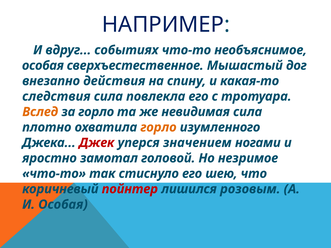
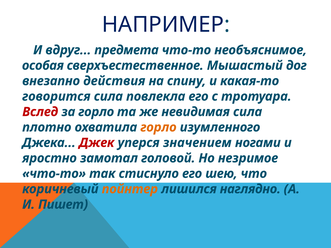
событиях: событиях -> предмета (127, 50)
следствия: следствия -> говорится (56, 96)
Вслед colour: orange -> red (40, 112)
пойнтер colour: red -> orange (130, 189)
розовым: розовым -> наглядно (250, 189)
И Особая: Особая -> Пишет (63, 205)
